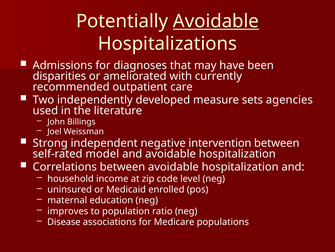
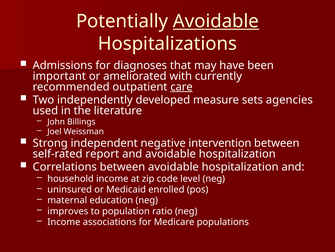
disparities: disparities -> important (59, 76)
care underline: none -> present (181, 87)
model: model -> report (102, 153)
Disease: Disease -> Income (64, 221)
